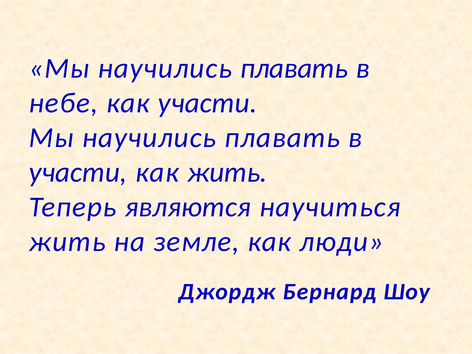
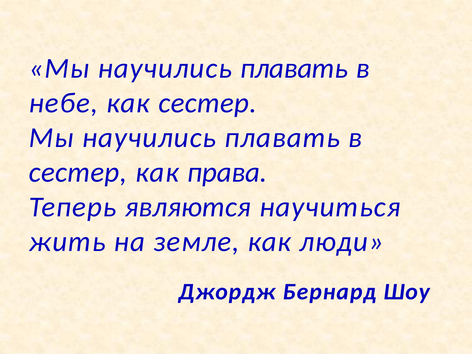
как участи: участи -> сестер (208, 103)
участи: участи -> сестер (78, 172)
как жить: жить -> права (227, 172)
